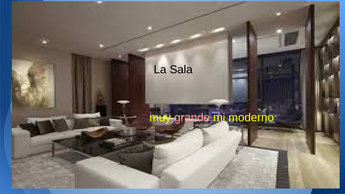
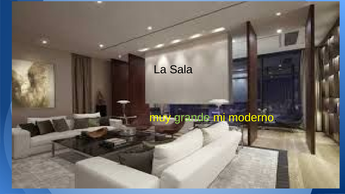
grande colour: pink -> light green (192, 118)
